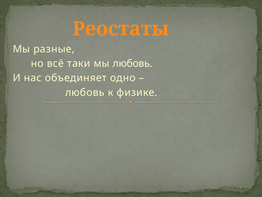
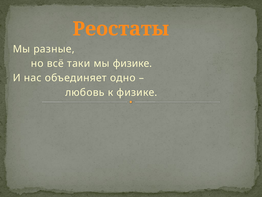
мы любовь: любовь -> физике (132, 63)
